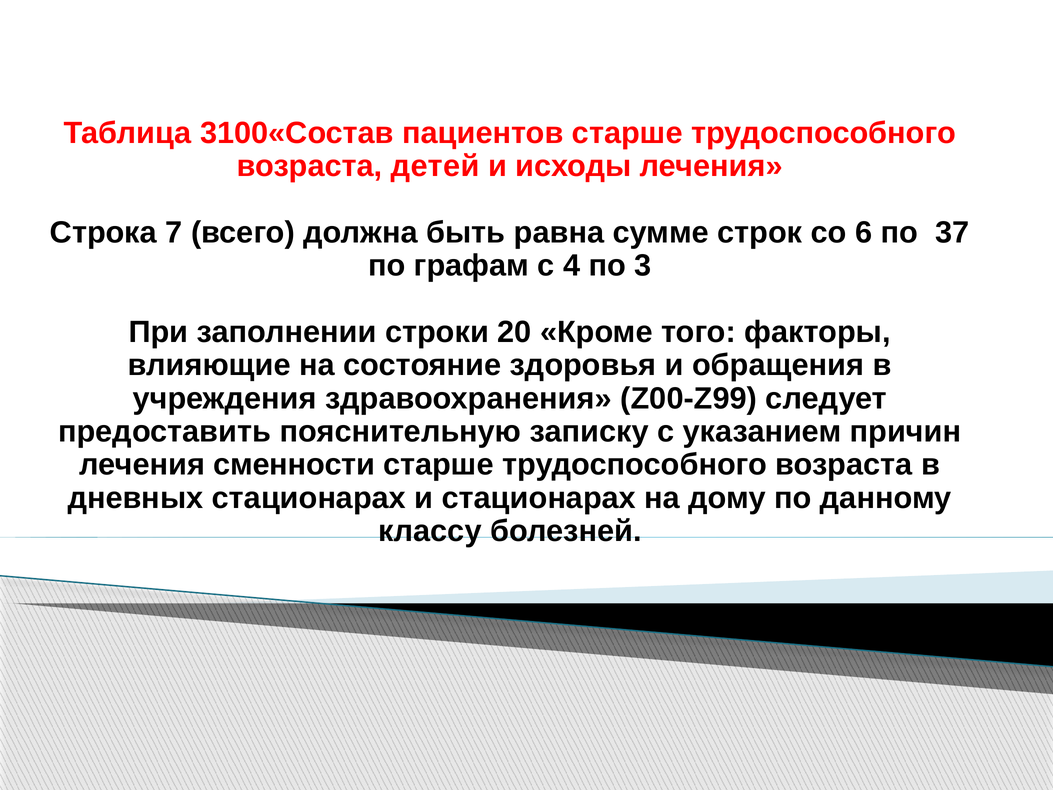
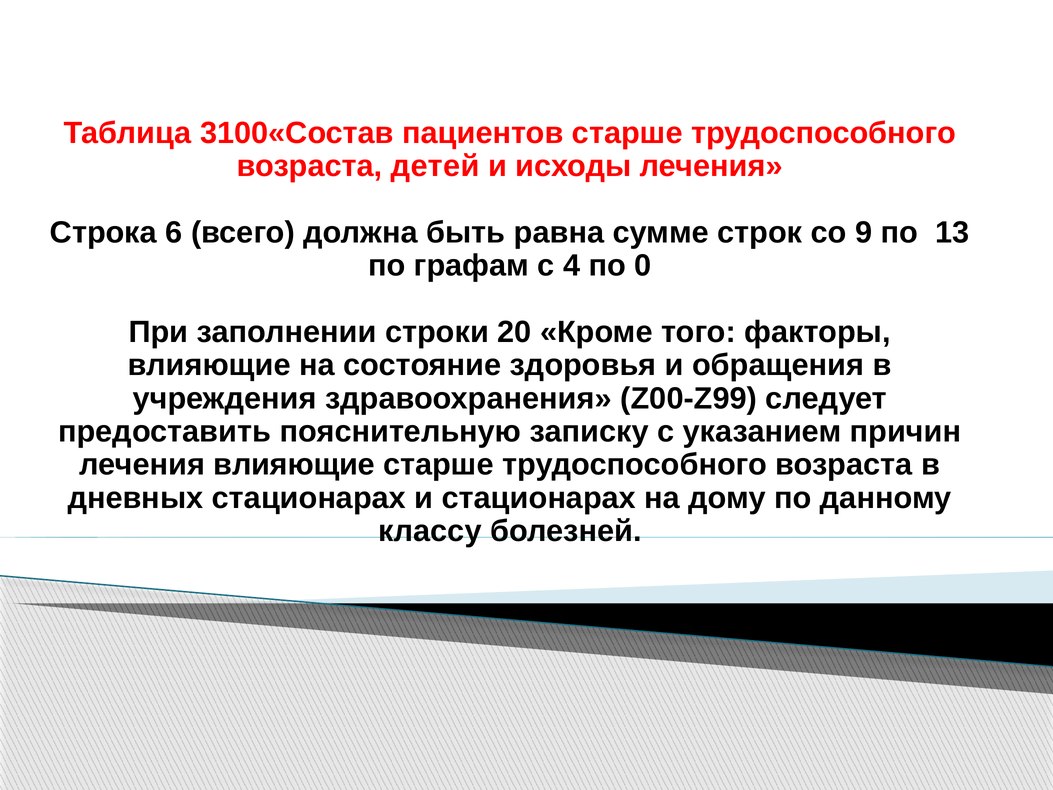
7: 7 -> 6 (174, 232)
6: 6 -> 9 (864, 232)
37: 37 -> 13 (952, 232)
3: 3 -> 0 (643, 266)
лечения сменности: сменности -> влияющие (294, 465)
